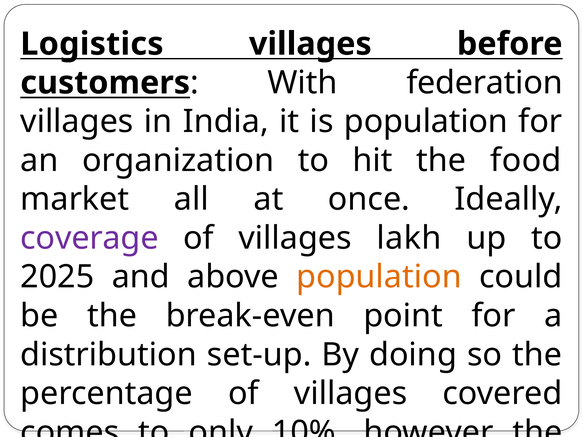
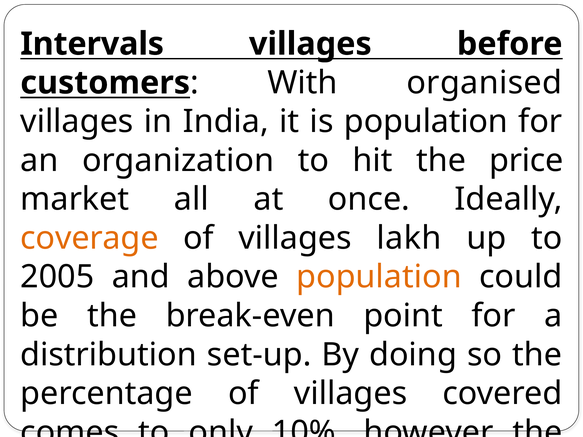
Logistics: Logistics -> Intervals (92, 44)
federation: federation -> organised (484, 83)
food: food -> price (526, 161)
coverage colour: purple -> orange (89, 238)
2025: 2025 -> 2005 (57, 277)
